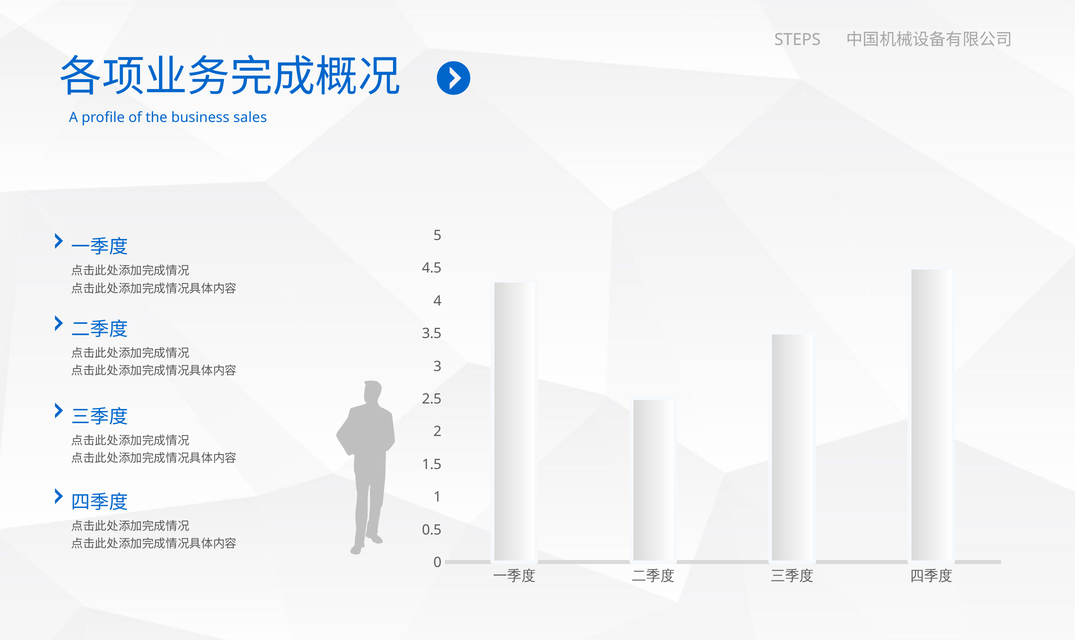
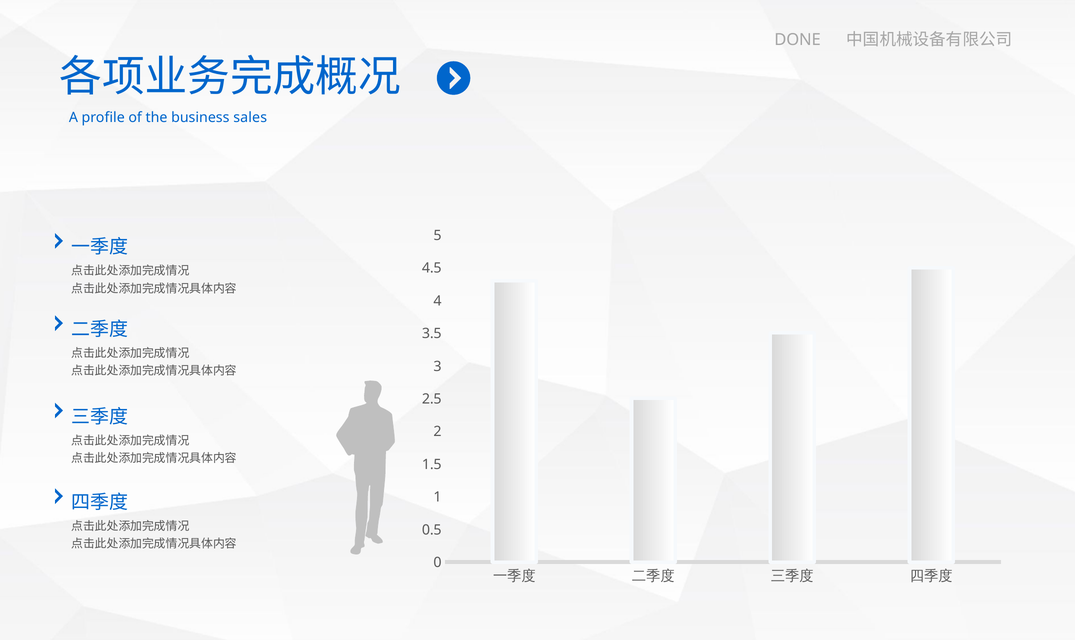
STEPS: STEPS -> DONE (798, 40)
